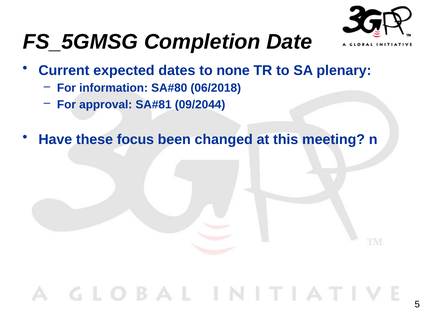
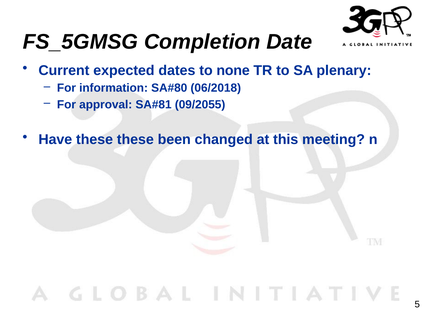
09/2044: 09/2044 -> 09/2055 (200, 105)
these focus: focus -> these (135, 140)
